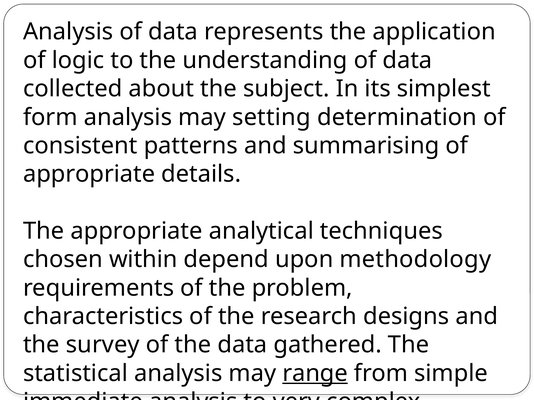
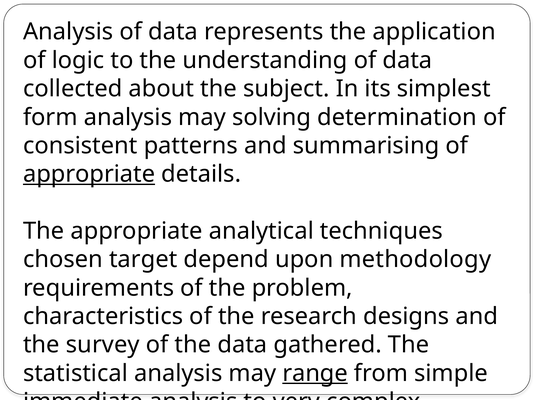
setting: setting -> solving (272, 117)
appropriate underline: none -> present (89, 174)
within: within -> target (143, 260)
